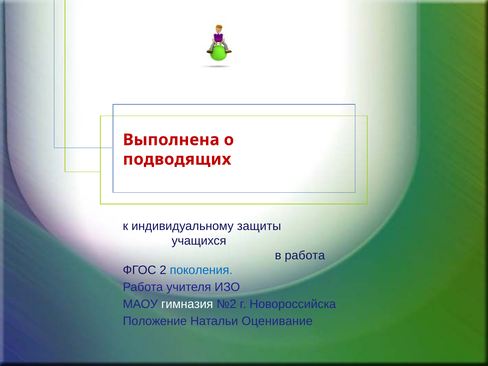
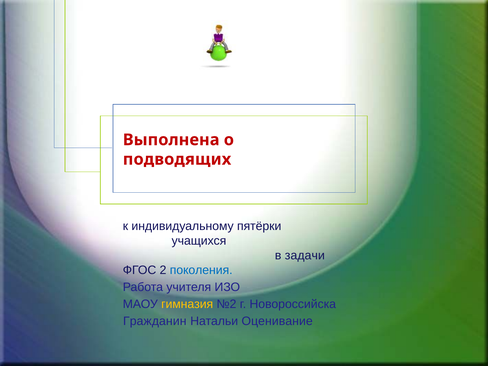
защиты: защиты -> пятёрки (259, 226)
в работа: работа -> задачи (305, 255)
гимназия colour: white -> yellow (187, 304)
Положение: Положение -> Гражданин (155, 321)
